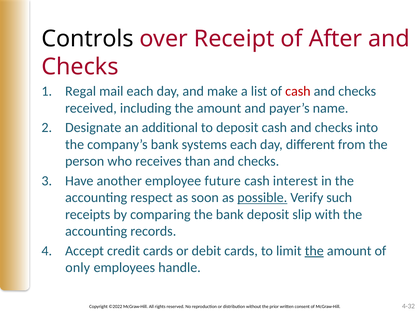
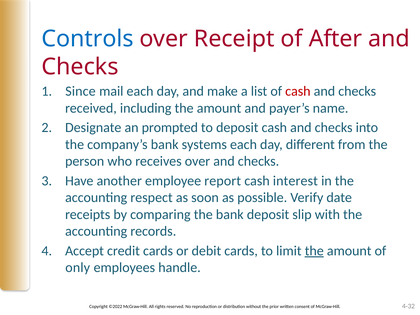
Controls colour: black -> blue (88, 39)
Regal: Regal -> Since (80, 91)
additional: additional -> prompted (170, 128)
receives than: than -> over (197, 161)
future: future -> report (223, 181)
possible underline: present -> none (262, 198)
such: such -> date (339, 198)
